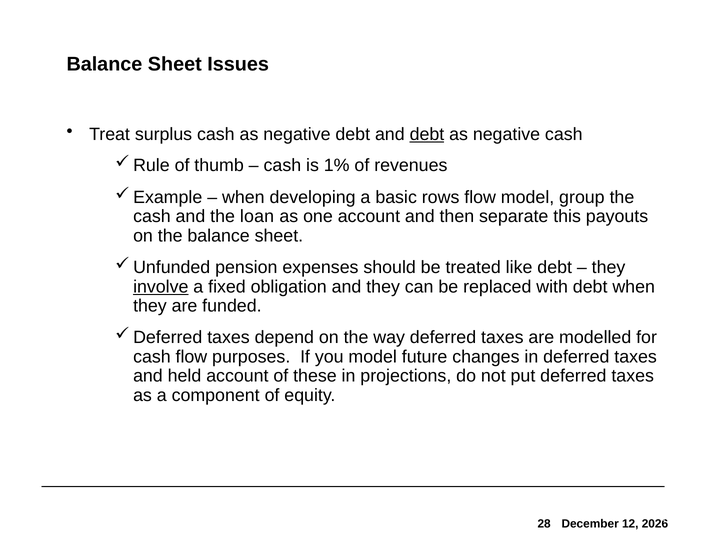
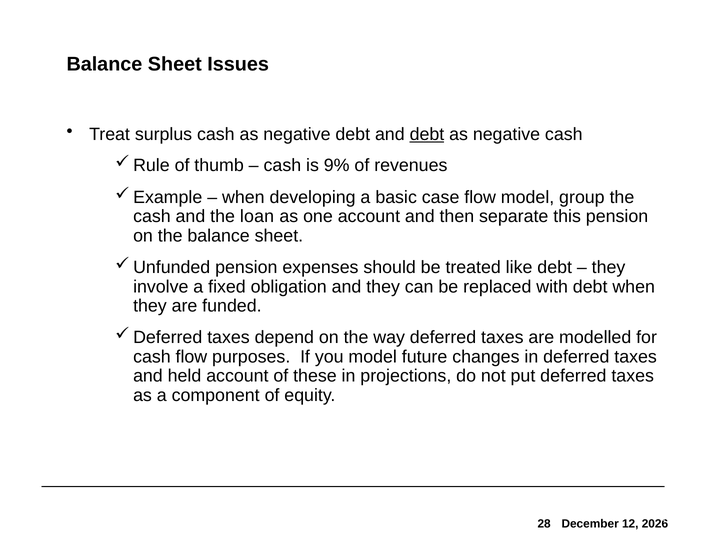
1%: 1% -> 9% (337, 166)
rows: rows -> case (441, 197)
this payouts: payouts -> pension (617, 217)
involve underline: present -> none (161, 287)
